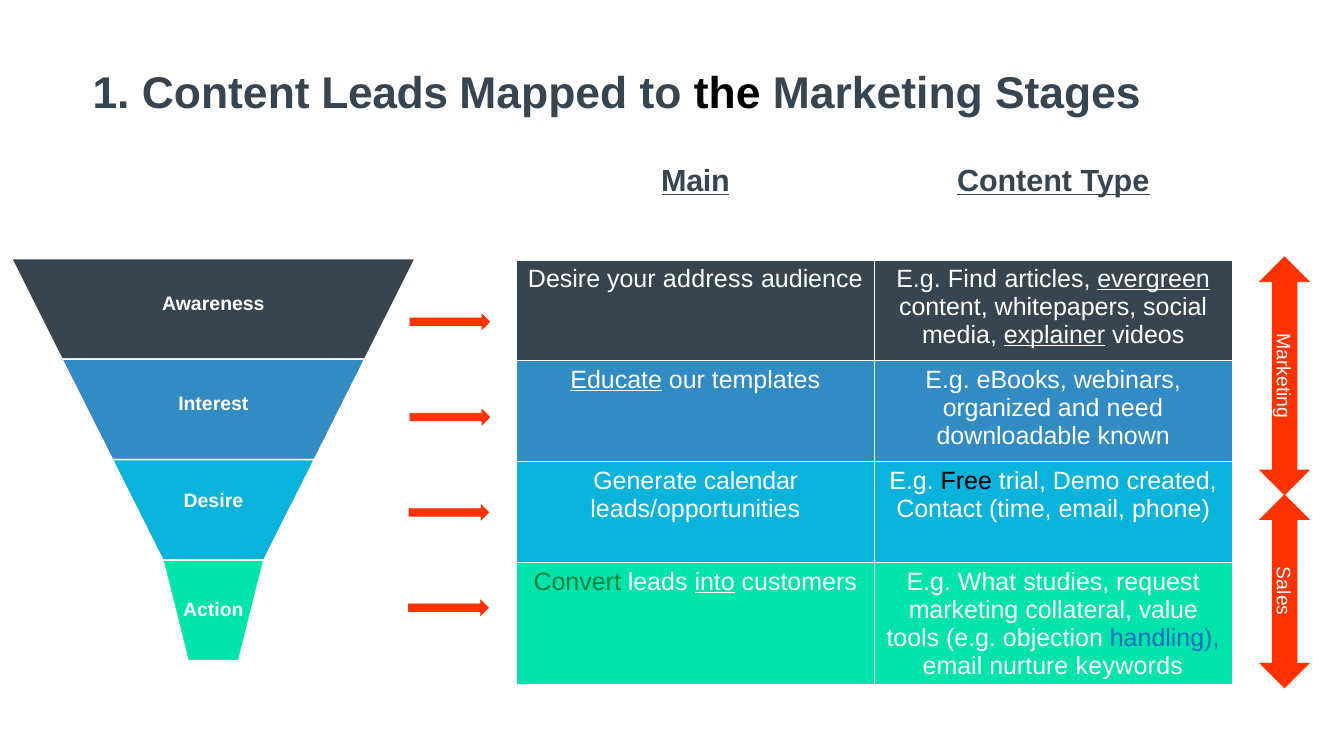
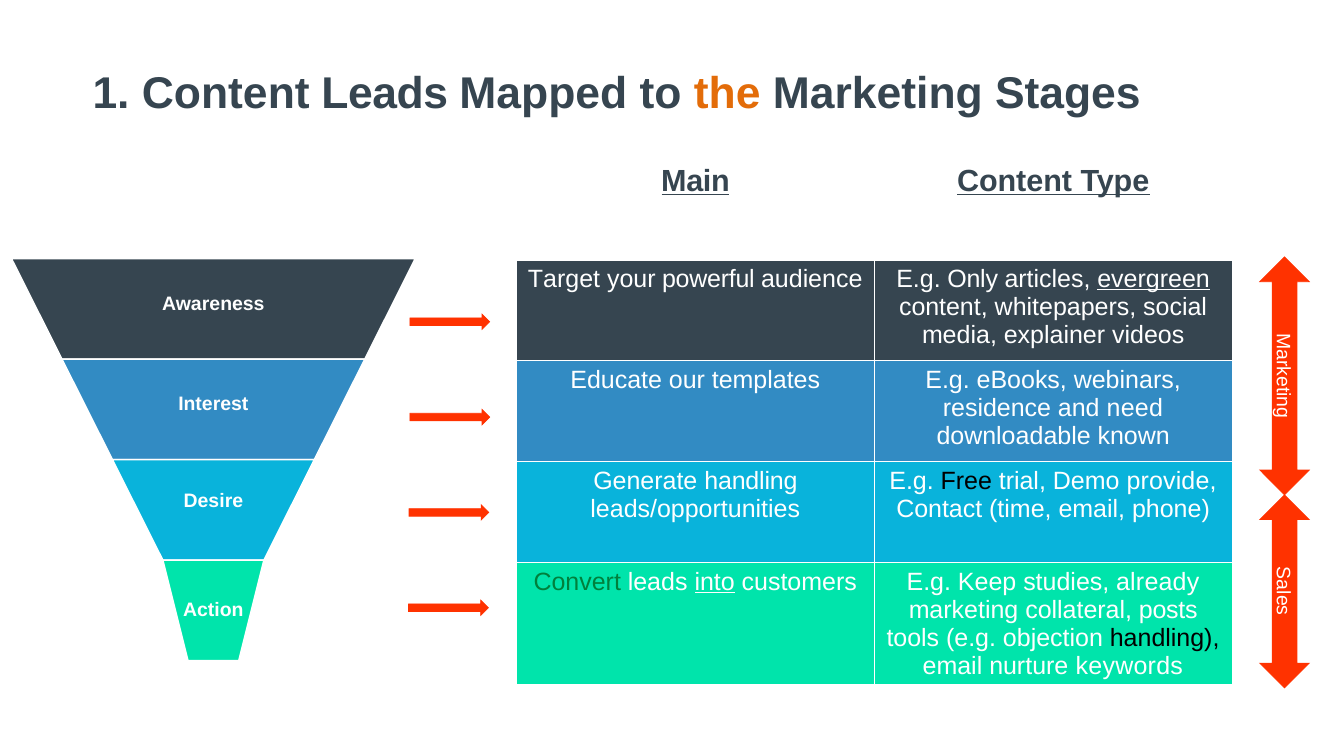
the colour: black -> orange (727, 93)
Desire: Desire -> Target (564, 279)
address: address -> powerful (708, 279)
Find: Find -> Only (973, 279)
explainer underline: present -> none (1055, 335)
Educate underline: present -> none (616, 380)
organized: organized -> residence (997, 408)
Generate calendar: calendar -> handling (751, 481)
created: created -> provide (1172, 481)
What: What -> Keep (987, 582)
request: request -> already (1158, 582)
value: value -> posts (1168, 610)
handling colour: blue -> black (1165, 638)
